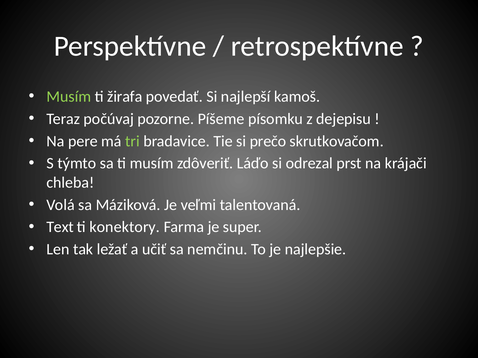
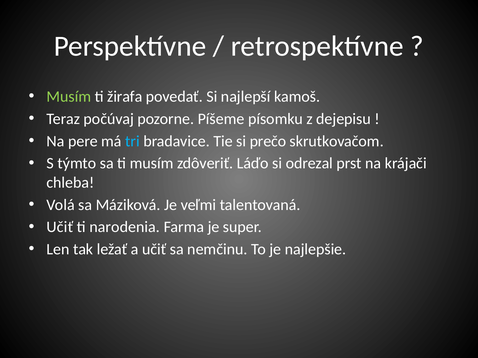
tri colour: light green -> light blue (132, 141)
Text: Text -> Učiť (60, 227)
konektory: konektory -> narodenia (125, 227)
